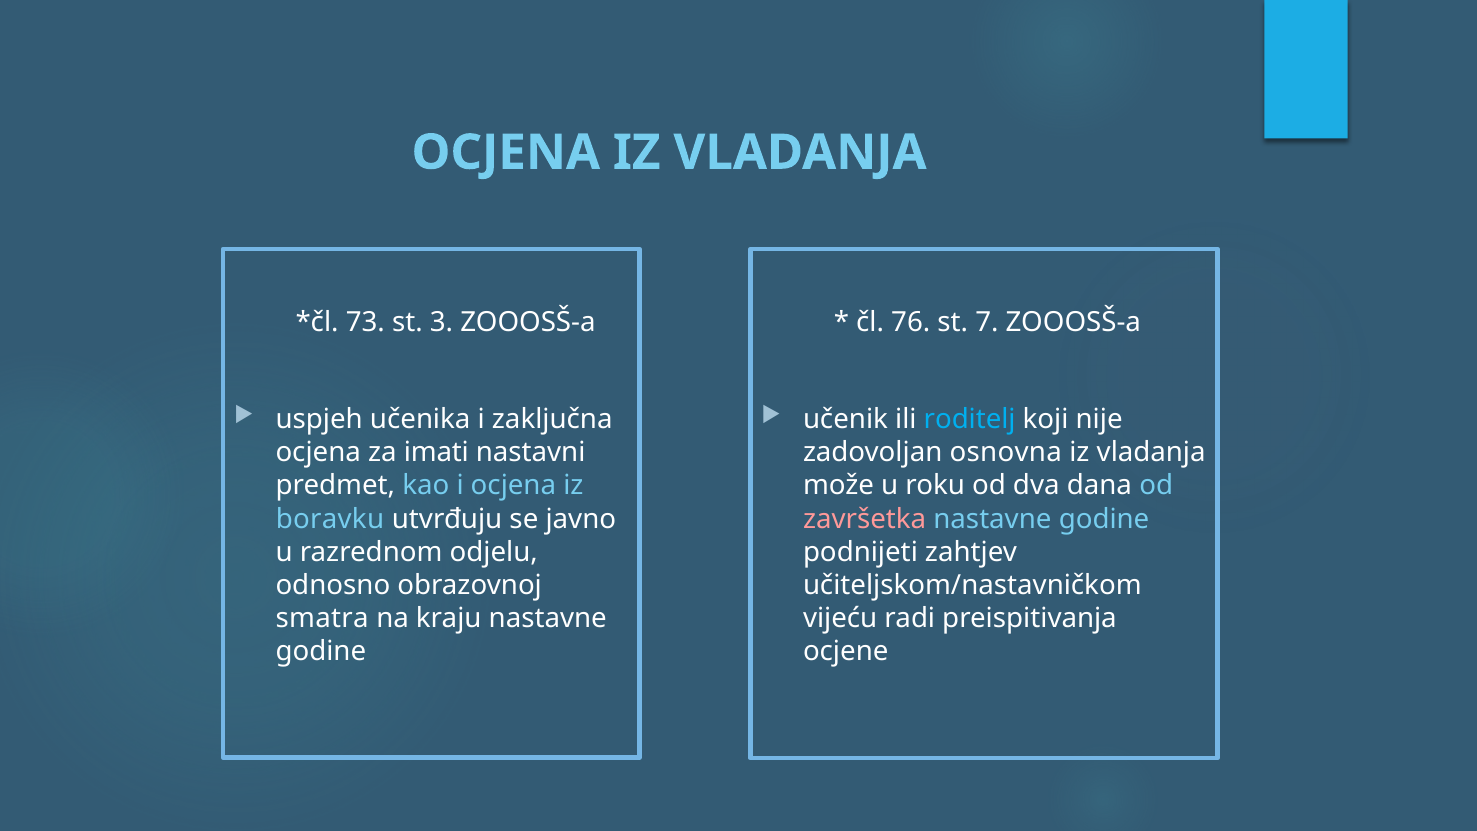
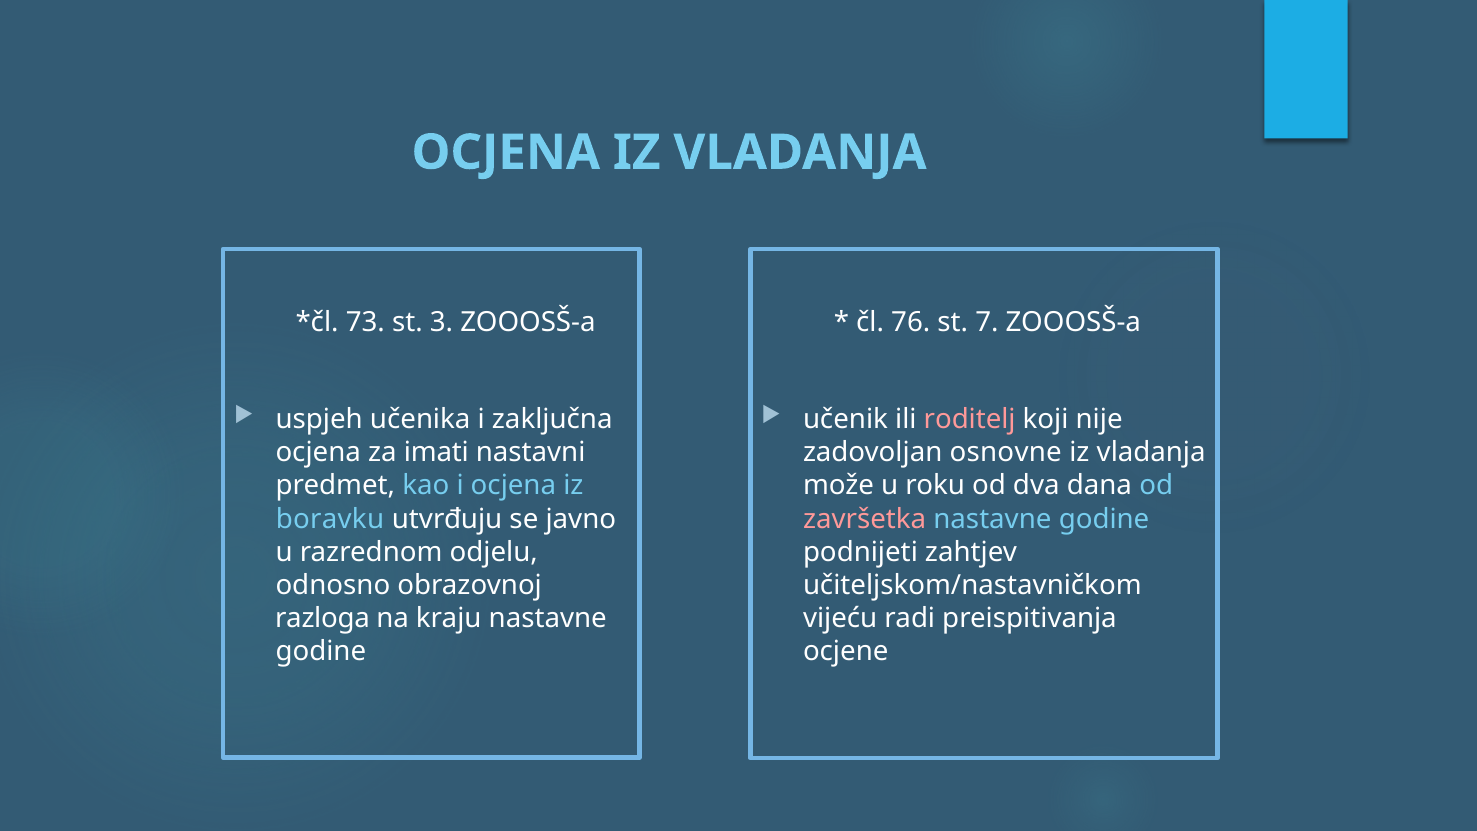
roditelj colour: light blue -> pink (970, 419)
osnovna: osnovna -> osnovne (1006, 452)
smatra: smatra -> razloga (322, 618)
